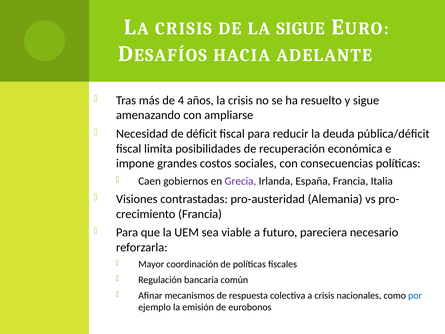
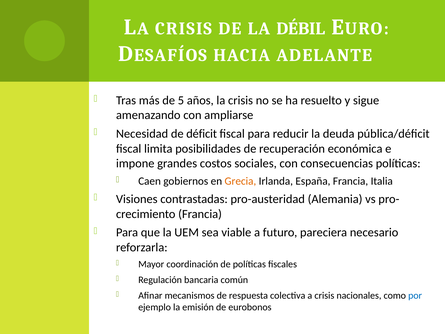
LA SIGUE: SIGUE -> DÉBIL (301, 29)
4: 4 -> 5 (181, 100)
Grecia colour: purple -> orange (240, 181)
